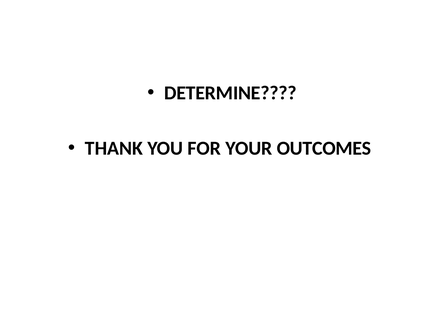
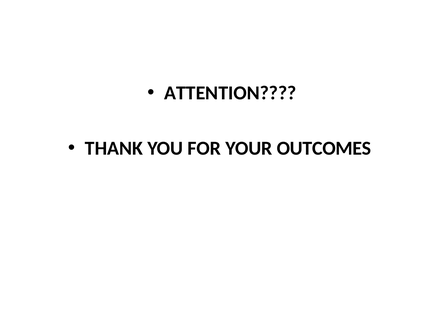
DETERMINE: DETERMINE -> ATTENTION (230, 93)
